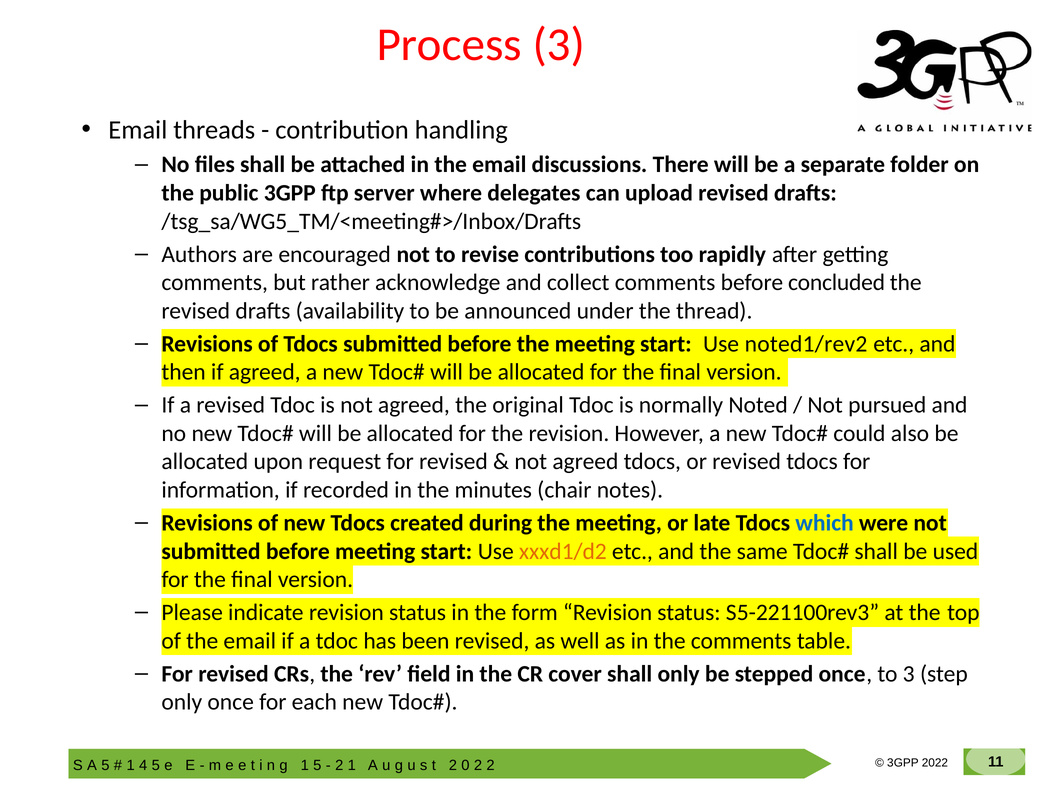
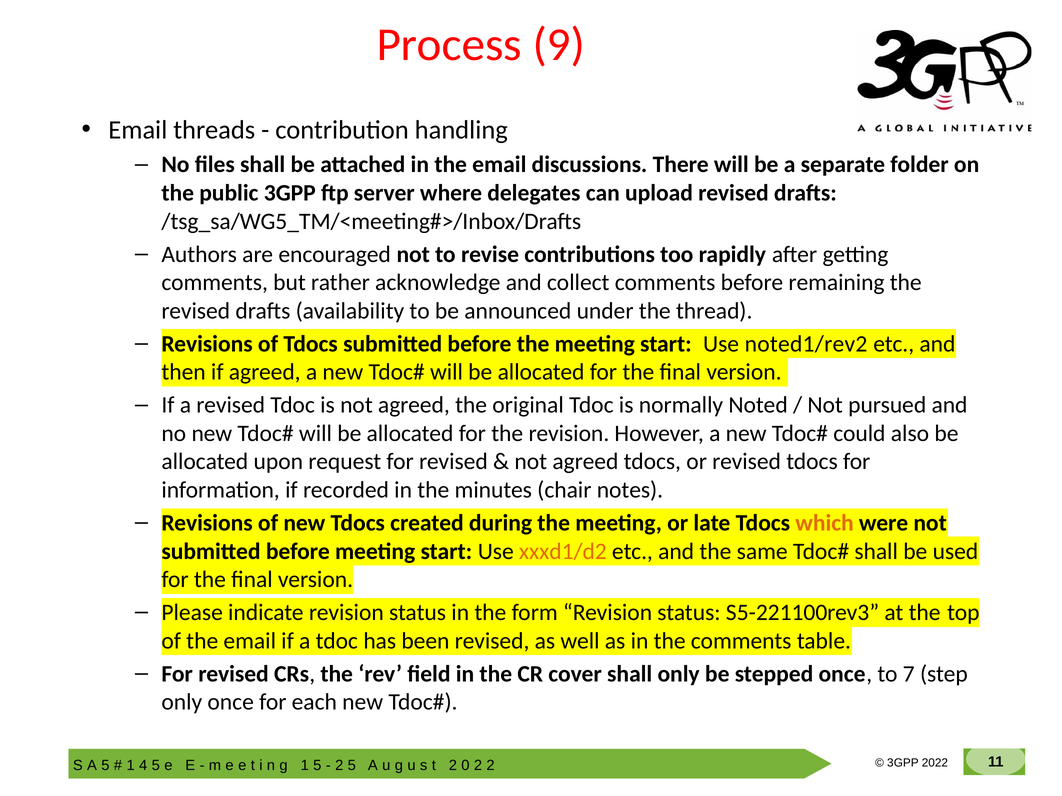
Process 3: 3 -> 9 (559, 45)
concluded: concluded -> remaining (836, 283)
which colour: blue -> orange (825, 523)
to 3: 3 -> 7 (909, 674)
1: 1 -> 5 (352, 766)
